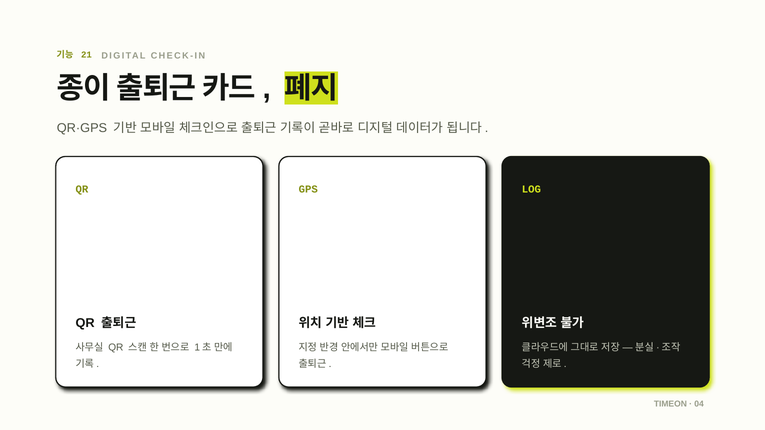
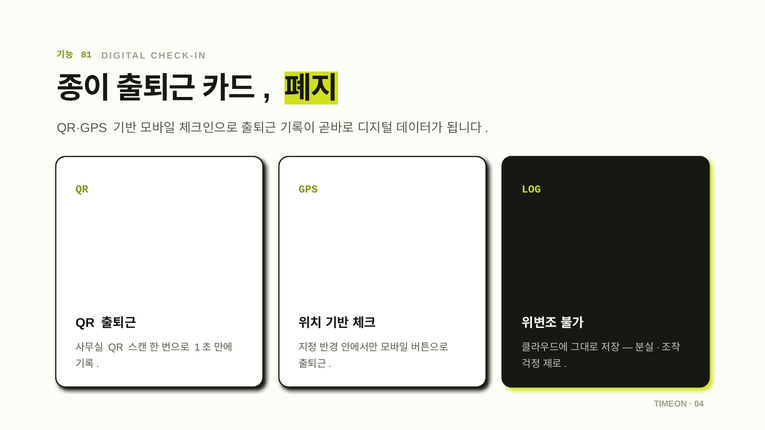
21: 21 -> 81 (86, 55)
